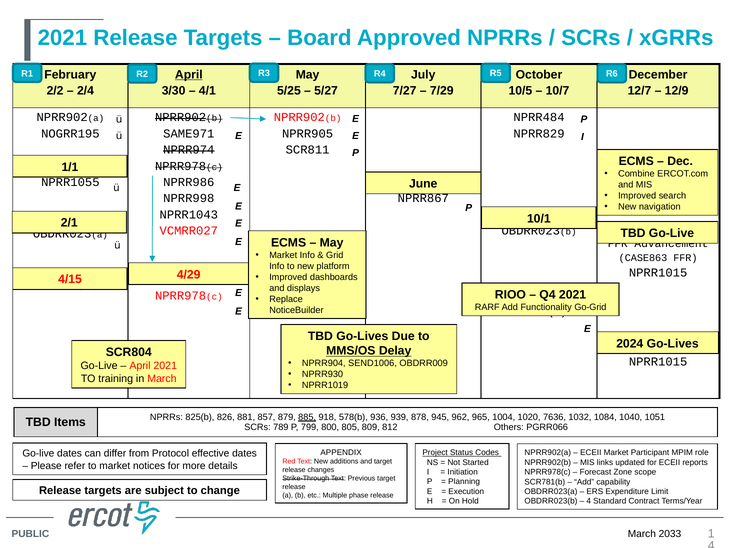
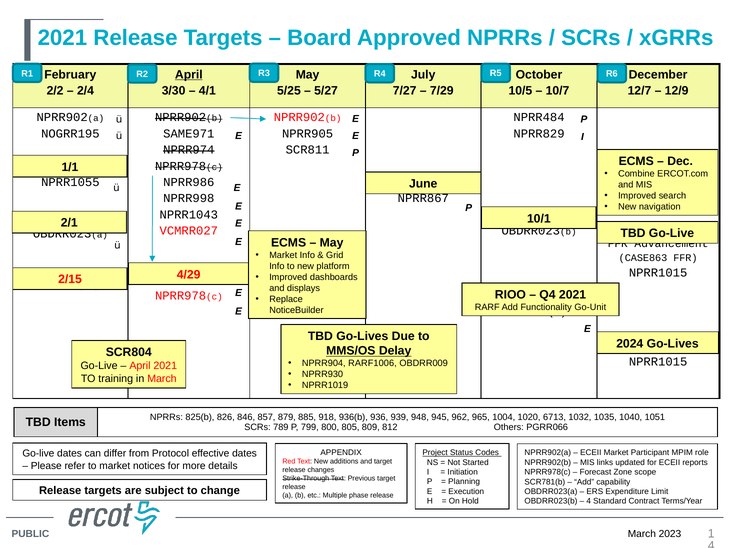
4/15: 4/15 -> 2/15 (70, 280)
Go-Grid: Go-Grid -> Go-Unit (590, 307)
SEND1006: SEND1006 -> RARF1006 (372, 364)
881: 881 -> 846 (246, 417)
885 underline: present -> none (307, 417)
578(b: 578(b -> 936(b (353, 417)
878: 878 -> 948 (420, 417)
7636: 7636 -> 6713 (555, 417)
1084: 1084 -> 1035 (605, 417)
2033: 2033 -> 2023 (670, 534)
